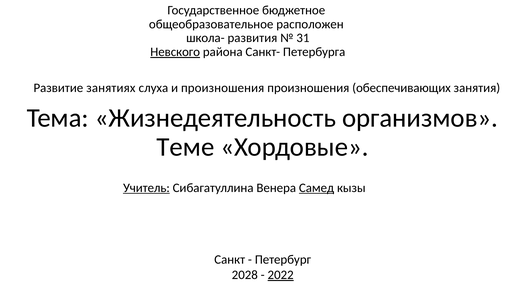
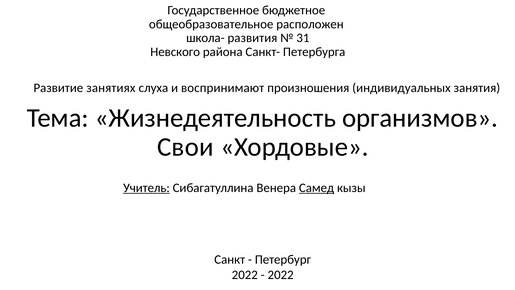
Невского underline: present -> none (175, 52)
и произношения: произношения -> воспринимают (223, 88)
обеспечивающих: обеспечивающих -> индивидуальных (401, 88)
Теме: Теме -> Свои (185, 147)
2028: 2028 -> 2022 (245, 275)
2022 underline: present -> none (281, 275)
